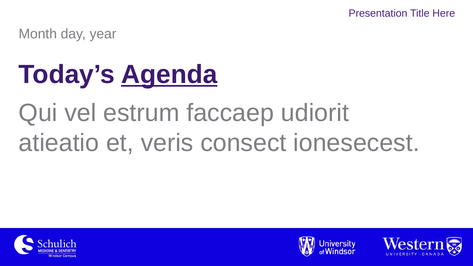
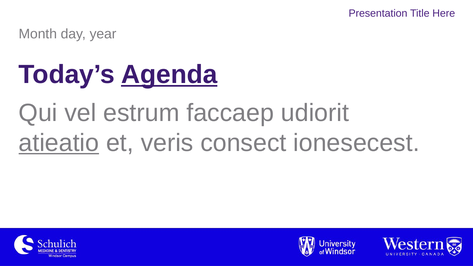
atieatio underline: none -> present (59, 143)
